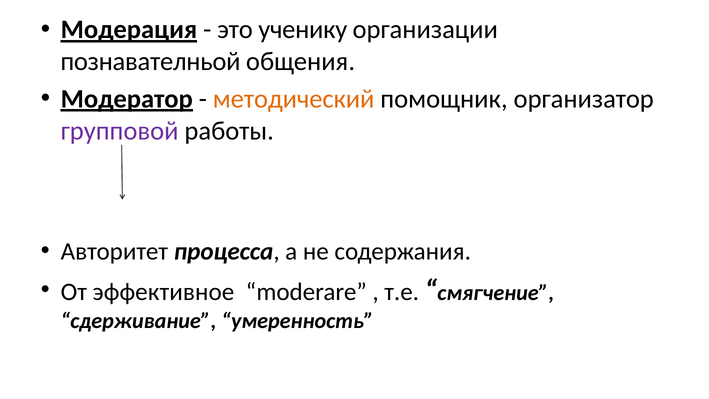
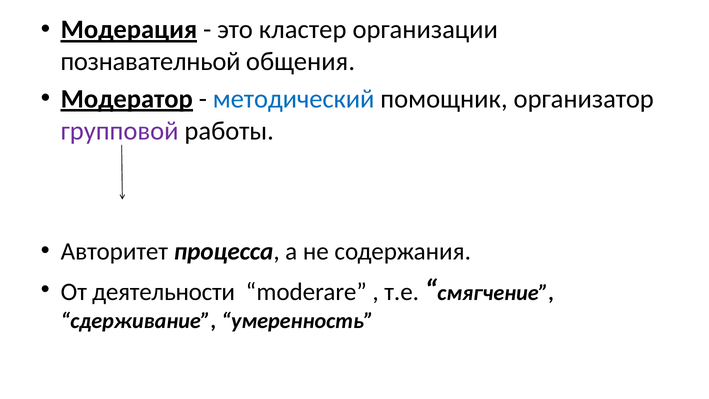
ученику: ученику -> кластер (303, 30)
методический colour: orange -> blue (294, 99)
эффективное: эффективное -> деятельности (164, 292)
